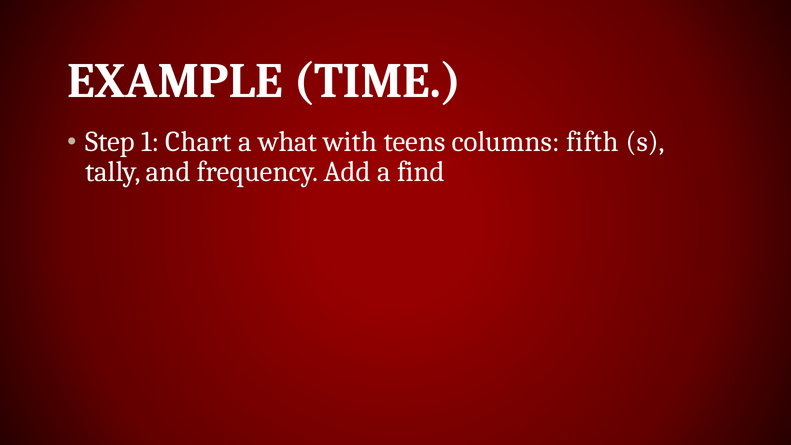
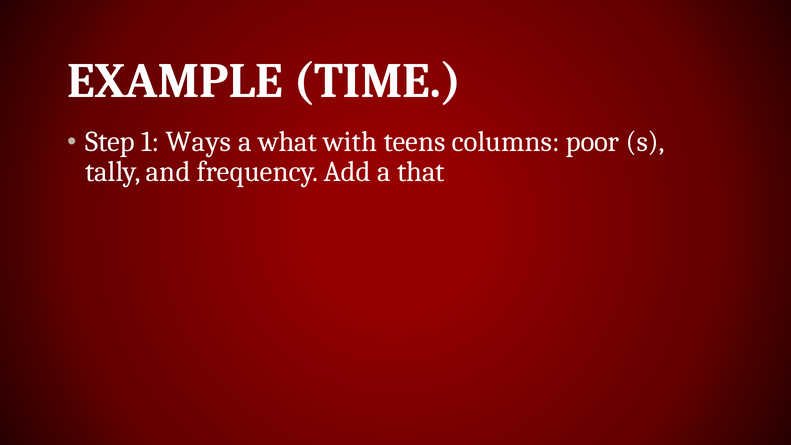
Chart: Chart -> Ways (199, 142)
fifth: fifth -> poor (593, 142)
find: find -> that (421, 172)
